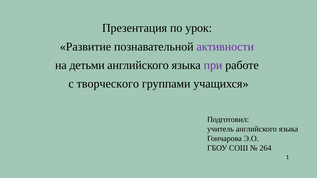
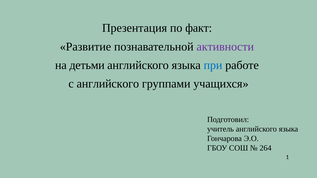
урок: урок -> факт (199, 28)
при colour: purple -> blue (213, 65)
с творческого: творческого -> английского (108, 84)
